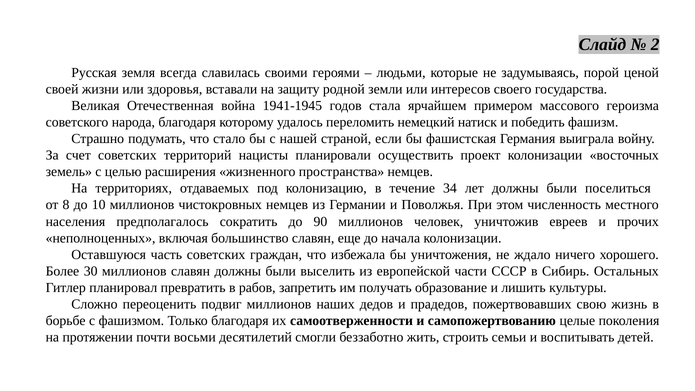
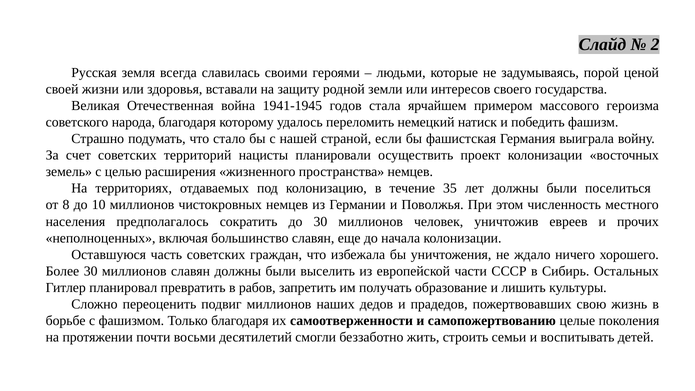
34: 34 -> 35 (450, 188)
до 90: 90 -> 30 (320, 221)
